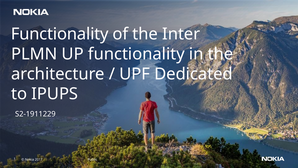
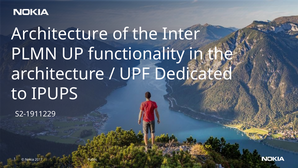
Functionality: Functionality -> Architecture (60, 34)
